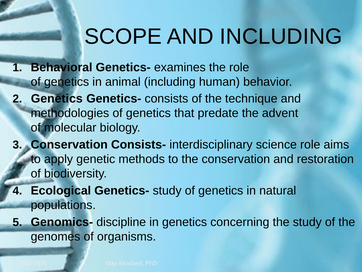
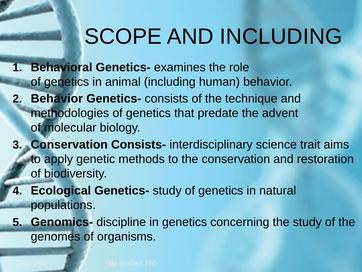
Genetics: Genetics -> Behavior (57, 99)
science role: role -> trait (310, 144)
